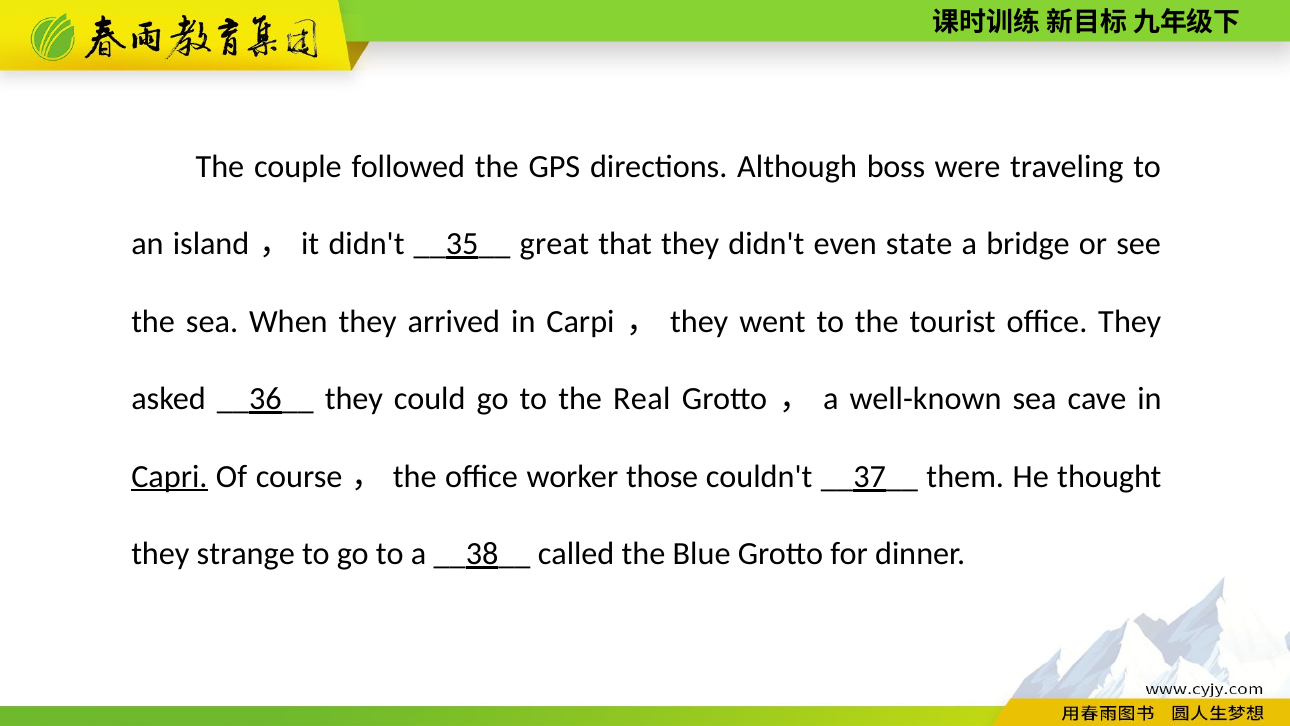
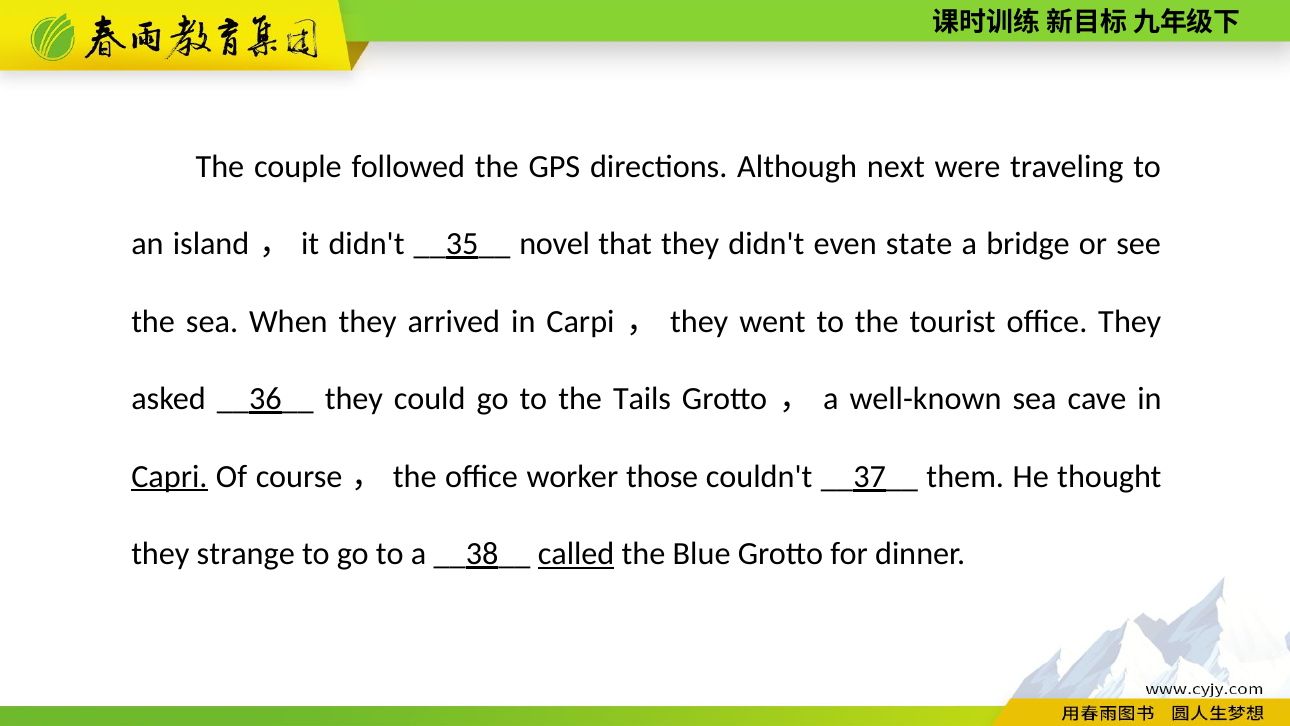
boss: boss -> next (896, 167)
great: great -> novel (555, 244)
Real: Real -> Tails (642, 399)
called underline: none -> present (576, 554)
